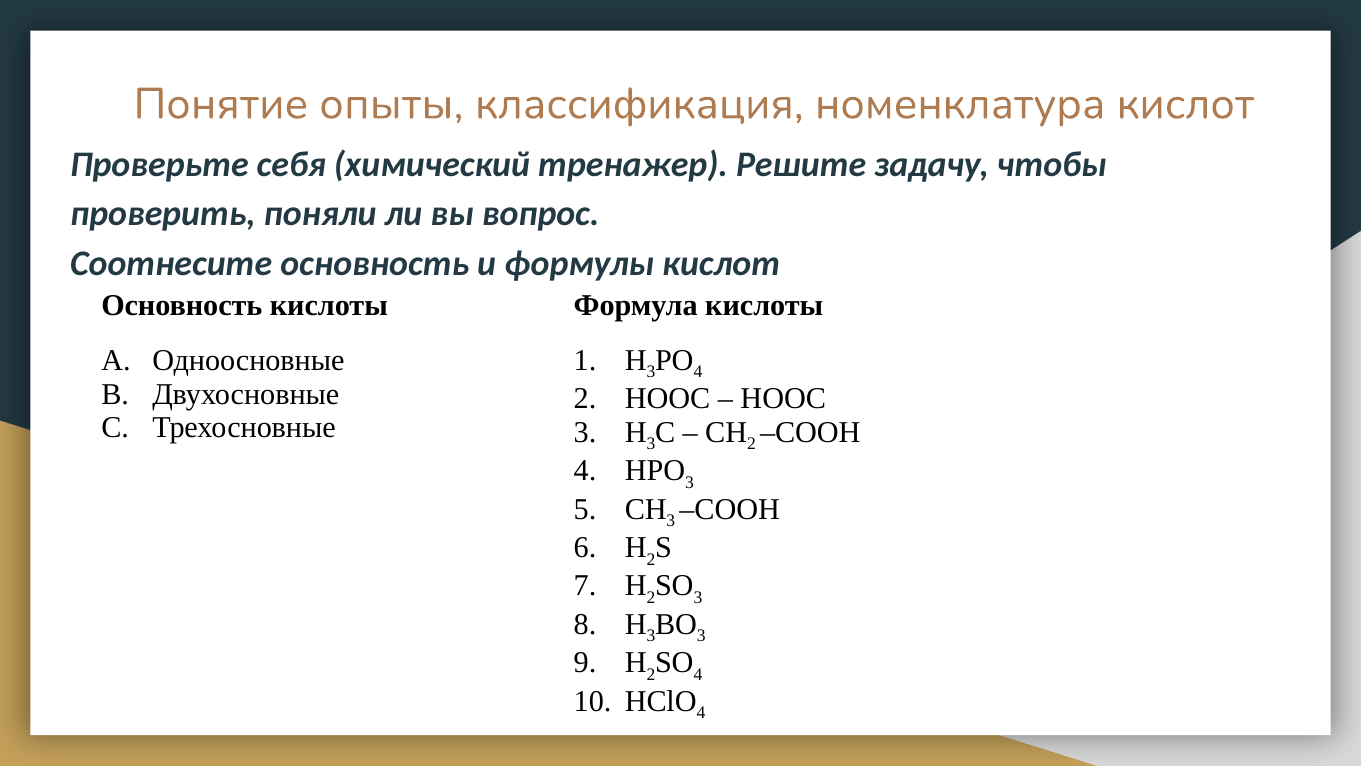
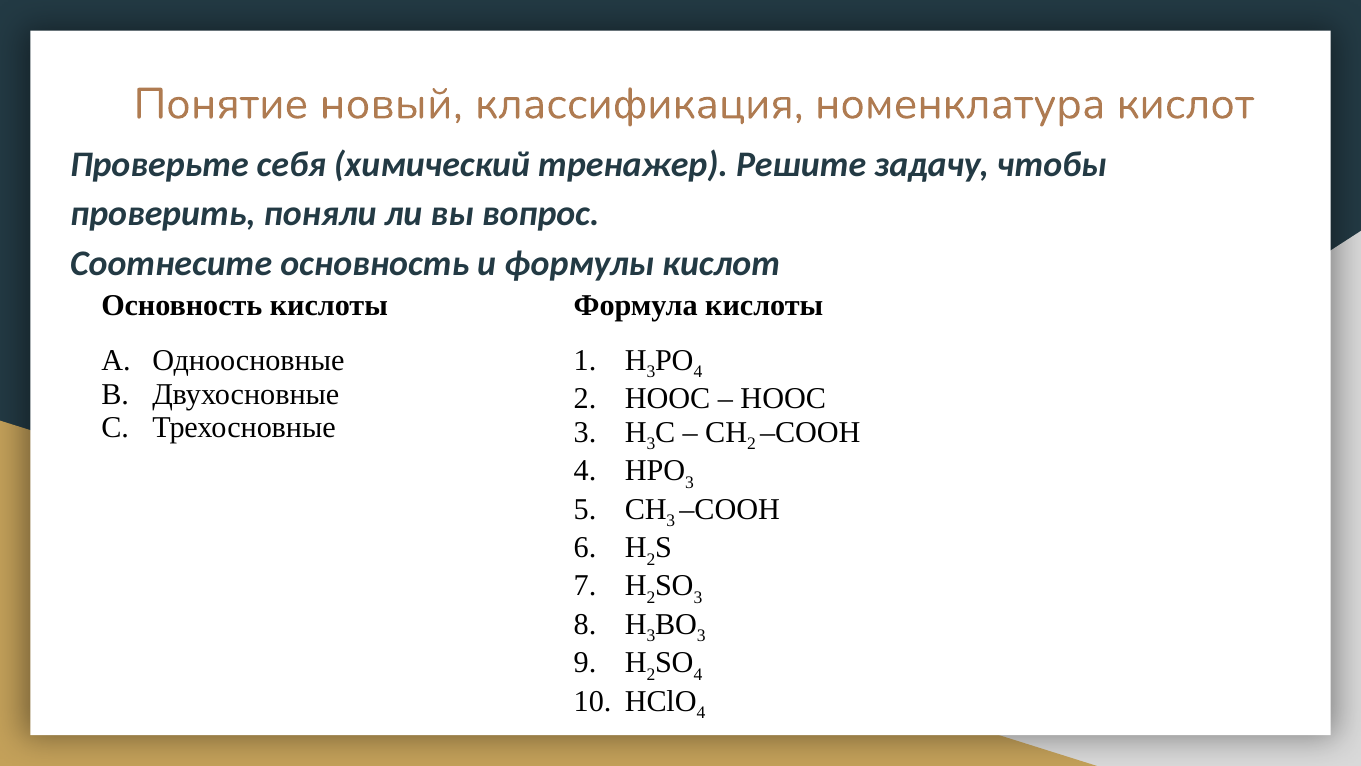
опыты: опыты -> новый (391, 104)
